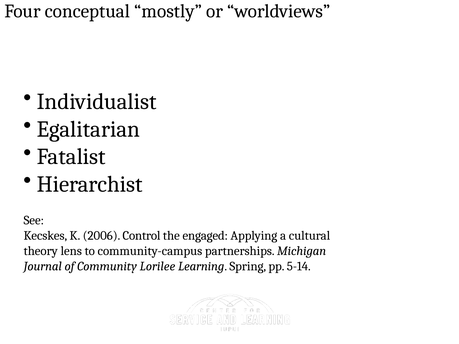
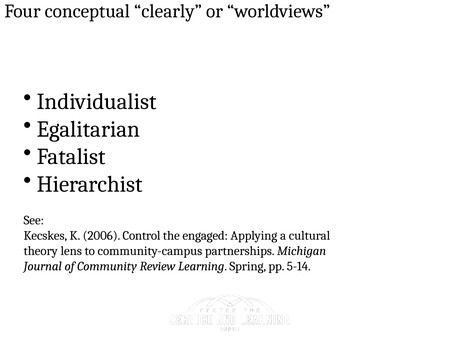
mostly: mostly -> clearly (168, 11)
Lorilee: Lorilee -> Review (158, 266)
